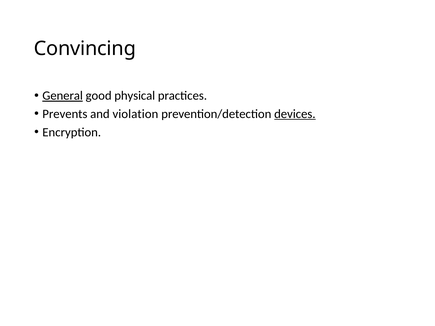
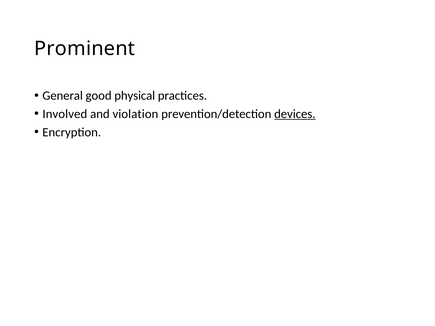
Convincing: Convincing -> Prominent (85, 49)
General underline: present -> none (63, 96)
Prevents: Prevents -> Involved (65, 114)
